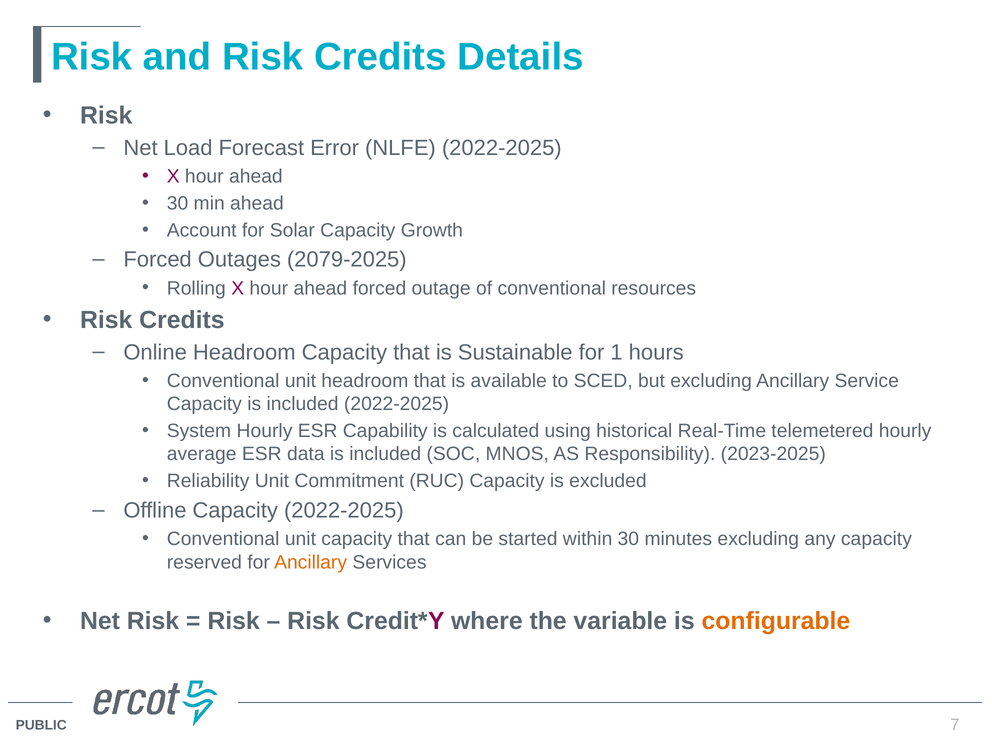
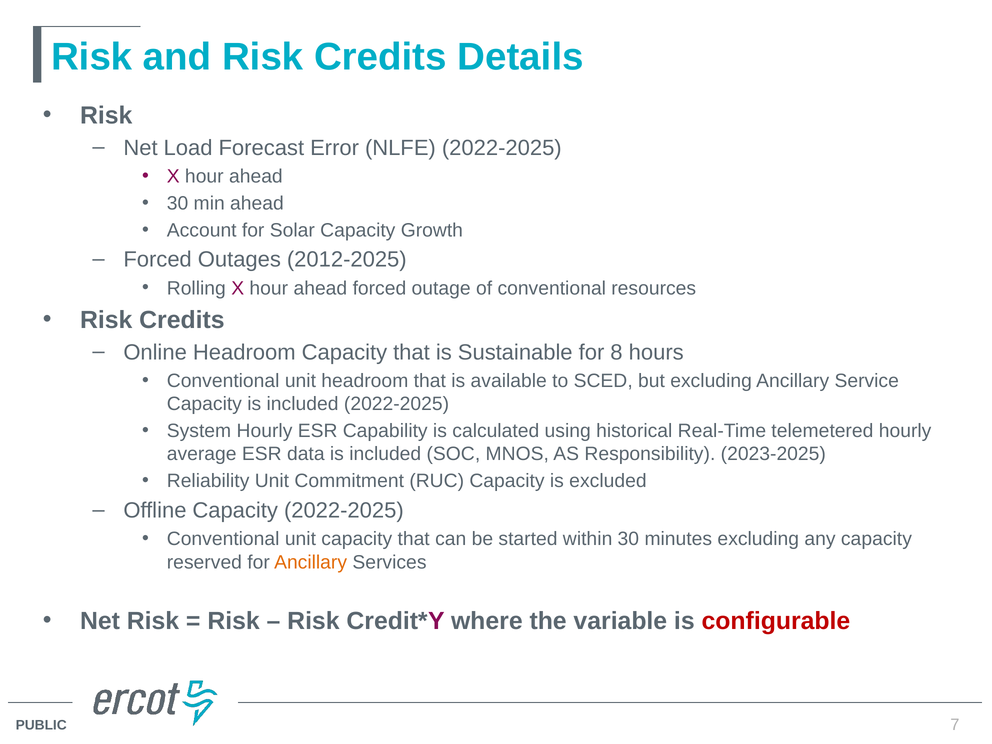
2079-2025: 2079-2025 -> 2012-2025 (347, 260)
1: 1 -> 8 (616, 352)
configurable colour: orange -> red (776, 621)
